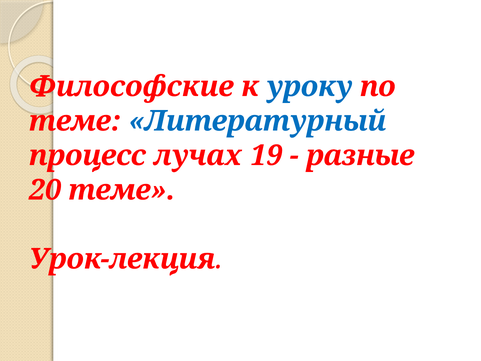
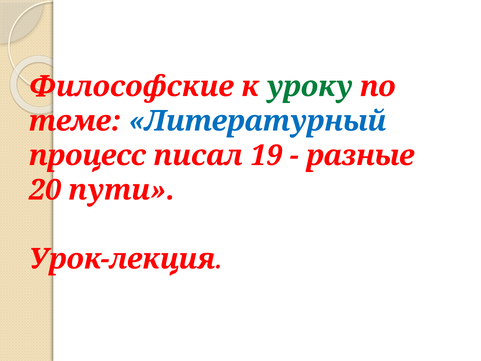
уроку colour: blue -> green (309, 87)
лучах: лучах -> писал (198, 155)
20 теме: теме -> пути (122, 190)
